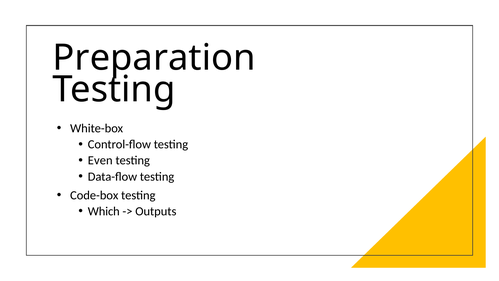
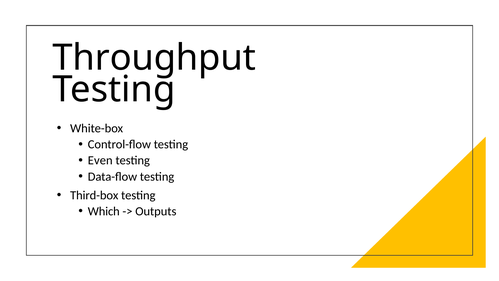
Preparation: Preparation -> Throughput (154, 58)
Code-box: Code-box -> Third-box (94, 195)
